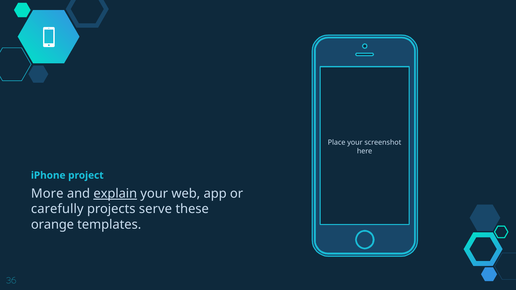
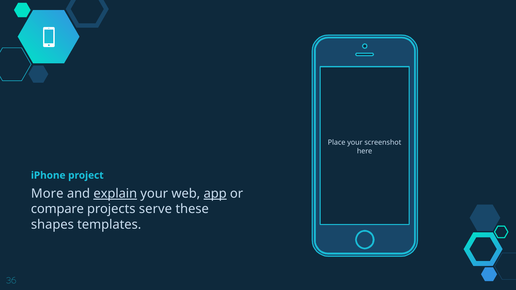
app underline: none -> present (215, 194)
carefully: carefully -> compare (57, 209)
orange: orange -> shapes (52, 225)
